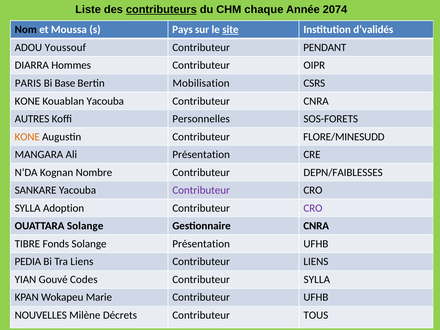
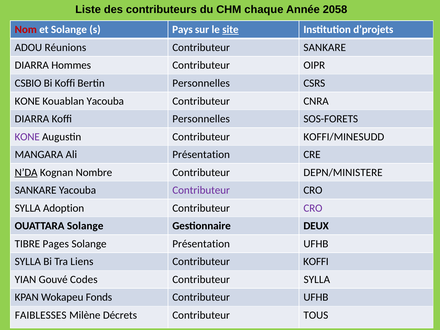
contributeurs underline: present -> none (161, 10)
2074: 2074 -> 2058 (335, 10)
Nom colour: black -> red (26, 30)
et Moussa: Moussa -> Solange (69, 30)
d’validés: d’validés -> d’projets (373, 30)
Youssouf: Youssouf -> Réunions (65, 48)
Contributeur PENDANT: PENDANT -> SANKARE (325, 48)
PARIS: PARIS -> CSBIO (28, 83)
Bi Base: Base -> Koffi (65, 83)
Bertin Mobilisation: Mobilisation -> Personnelles (201, 83)
AUTRES: AUTRES -> DIARRA (32, 119)
KONE colour: orange -> purple (27, 137)
FLORE/MINESUDD: FLORE/MINESUDD -> KOFFI/MINESUDD (344, 137)
N’DA underline: none -> present (26, 172)
DEPN/FAIBLESSES: DEPN/FAIBLESSES -> DEPN/MINISTERE (343, 172)
Gestionnaire CNRA: CNRA -> DEUX (316, 226)
Fonds: Fonds -> Pages (56, 244)
PEDIA: PEDIA -> SYLLA (28, 262)
Contributeur LIENS: LIENS -> KOFFI (316, 262)
Marie: Marie -> Fonds (99, 297)
NOUVELLES: NOUVELLES -> FAIBLESSES (41, 315)
